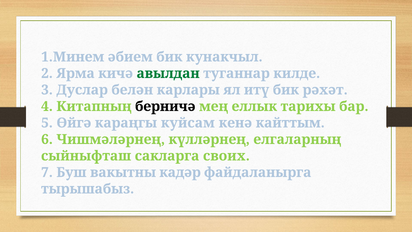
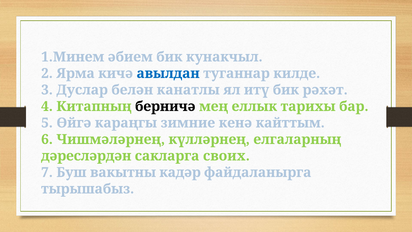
авылдан colour: green -> blue (168, 73)
карлары: карлары -> канатлы (188, 90)
куйсам: куйсам -> зимние (188, 123)
сыйныфташ: сыйныфташ -> дәресләрдән (86, 156)
